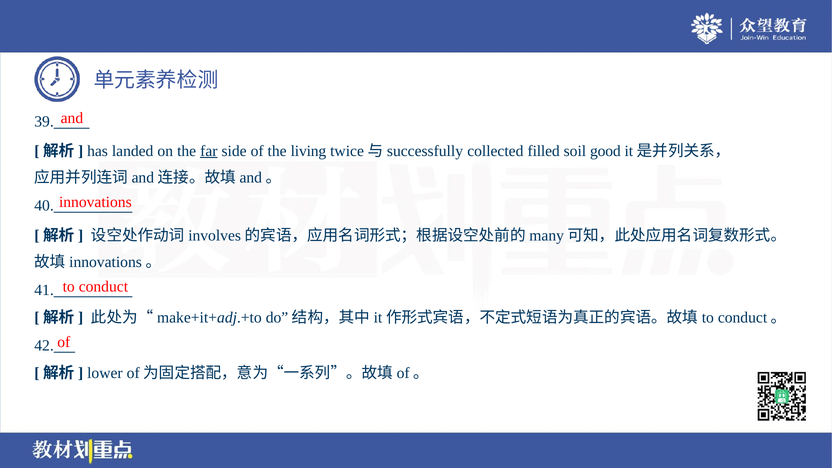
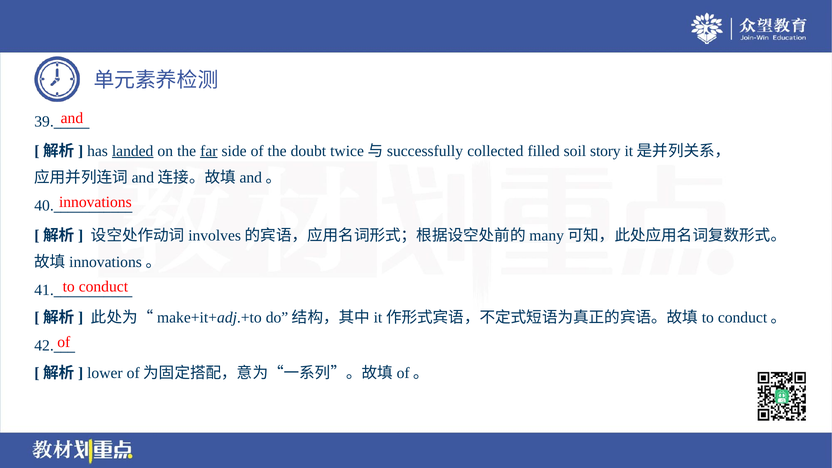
landed underline: none -> present (133, 151)
living: living -> doubt (308, 151)
good: good -> story (605, 151)
